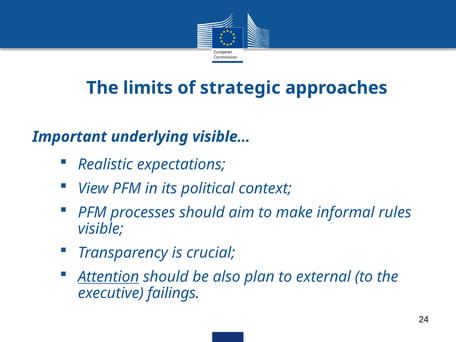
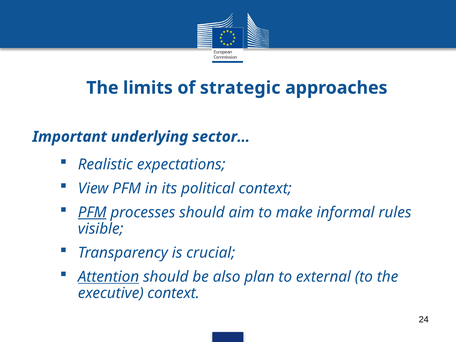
visible…: visible… -> sector… (221, 137)
PFM underline: none -> present (92, 212)
executive failings: failings -> context (173, 293)
